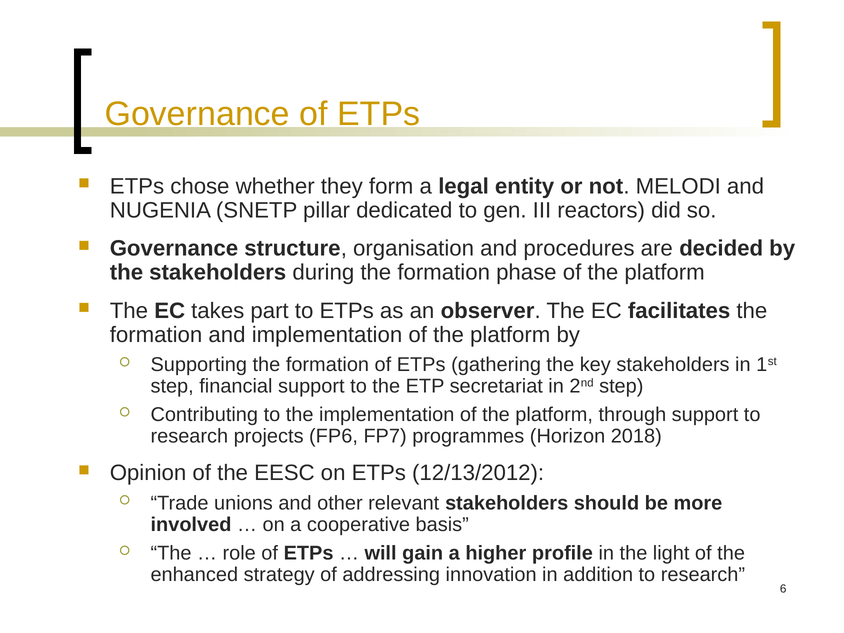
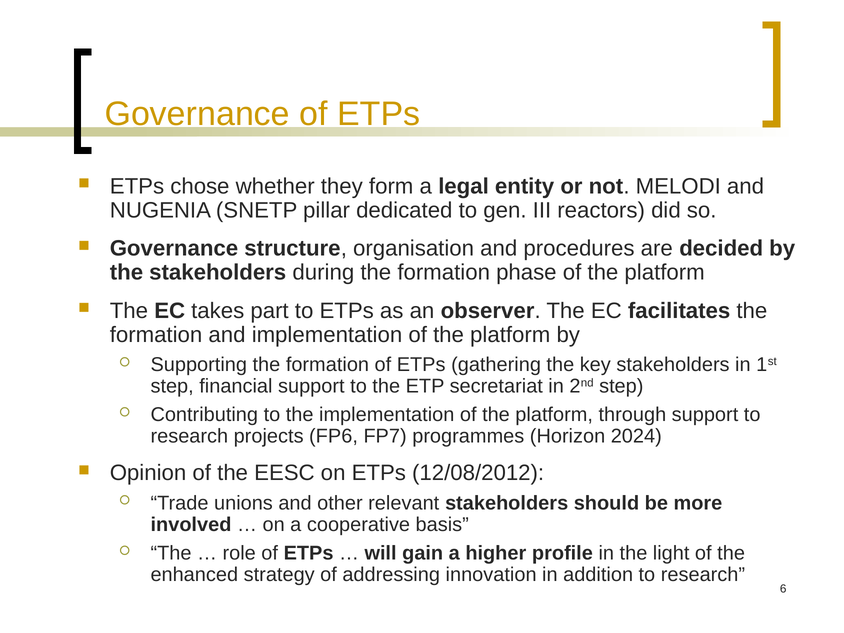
2018: 2018 -> 2024 (636, 436)
12/13/2012: 12/13/2012 -> 12/08/2012 (478, 473)
